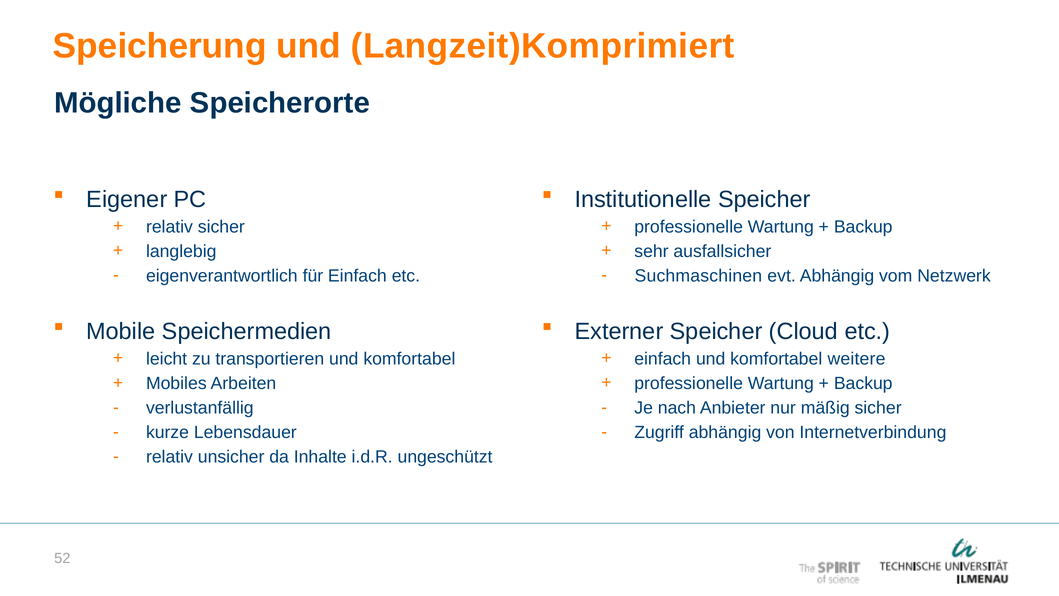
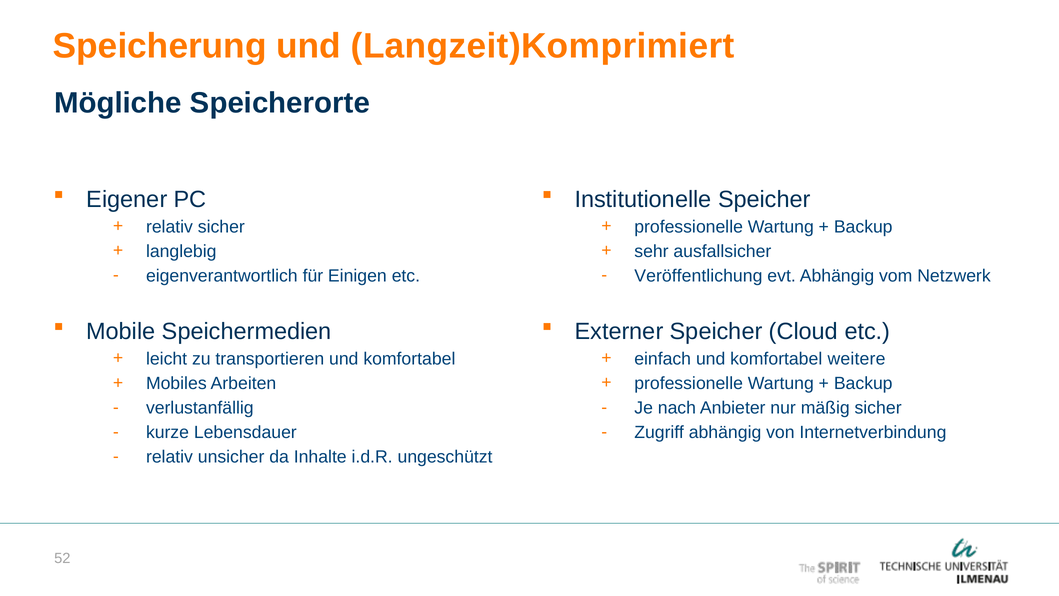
für Einfach: Einfach -> Einigen (357, 276)
Suchmaschinen: Suchmaschinen -> Veröffentlichung (698, 276)
